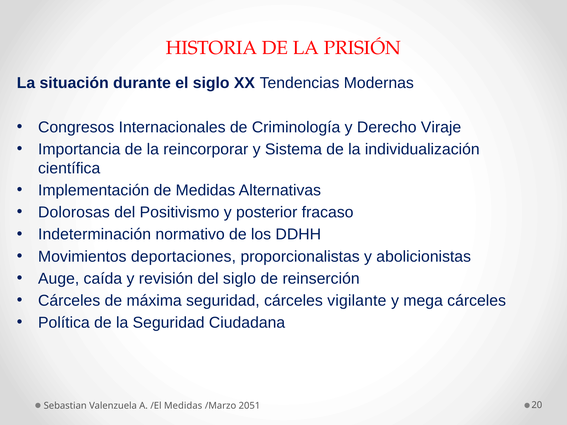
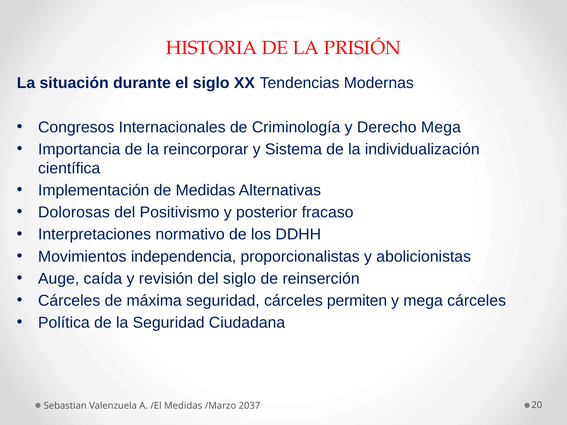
Derecho Viraje: Viraje -> Mega (441, 127)
Indeterminación: Indeterminación -> Interpretaciones (95, 235)
deportaciones: deportaciones -> independencia (184, 257)
vigilante: vigilante -> permiten (357, 301)
2051: 2051 -> 2037 (249, 406)
